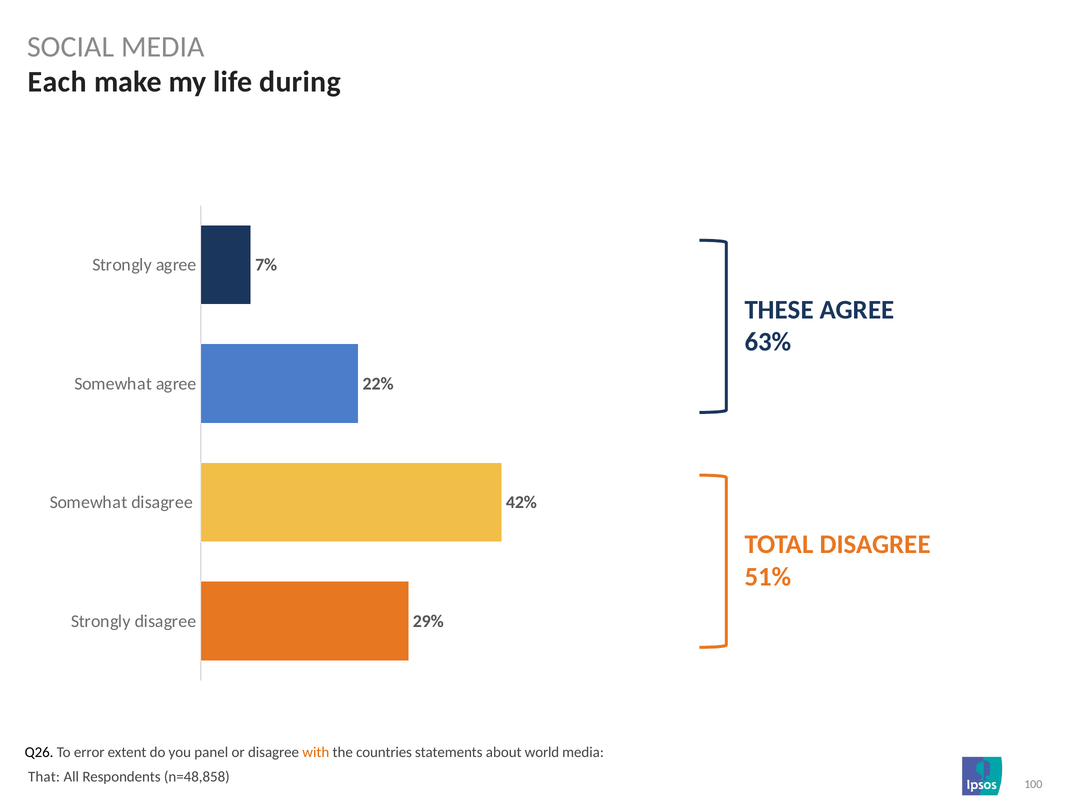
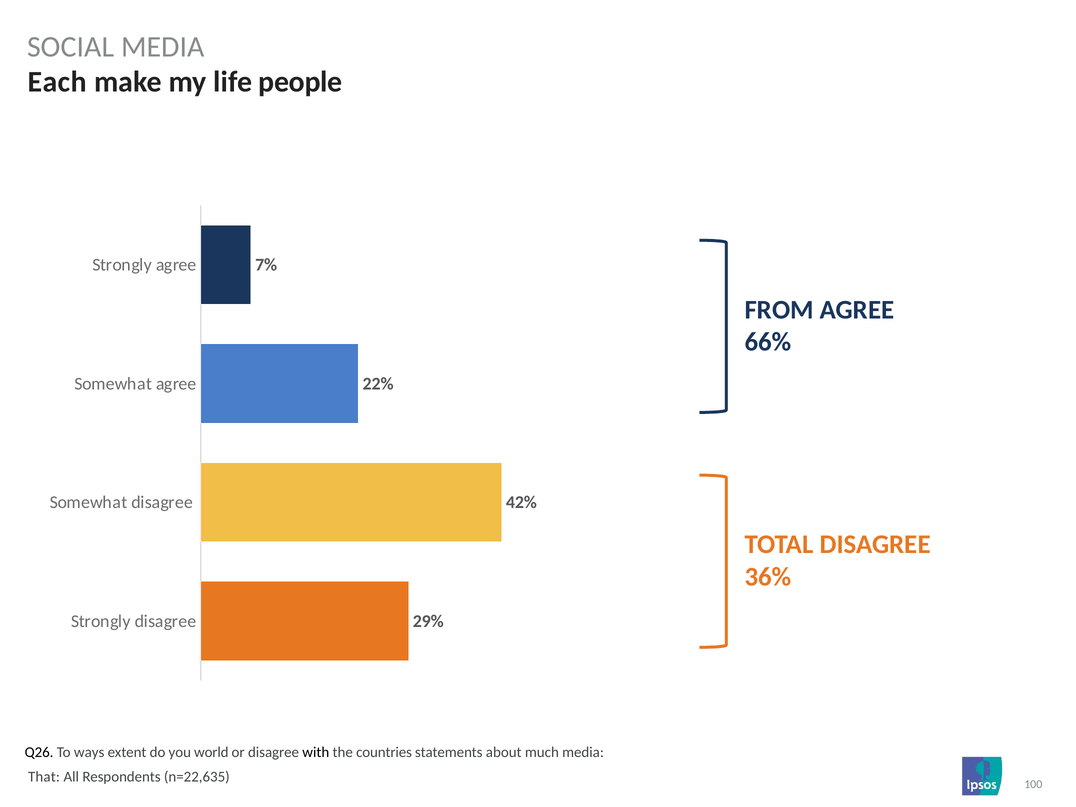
during: during -> people (300, 82)
THESE: THESE -> FROM (779, 310)
63%: 63% -> 66% (768, 342)
51%: 51% -> 36% (768, 577)
error: error -> ways (89, 752)
panel: panel -> world (211, 752)
with colour: orange -> black (316, 752)
world: world -> much (542, 752)
n=48,858: n=48,858 -> n=22,635 (197, 777)
